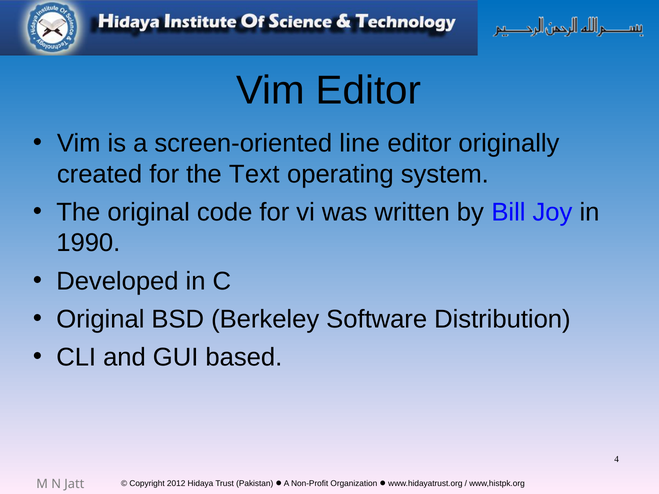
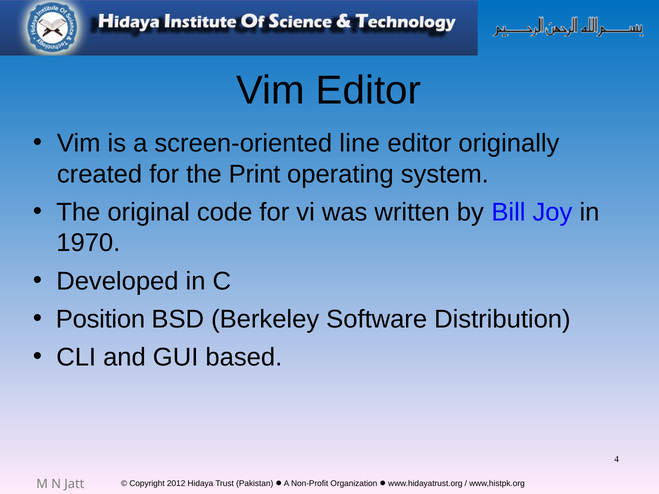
Text: Text -> Print (255, 174)
1990: 1990 -> 1970 (88, 243)
Original: Original -> Position (100, 319)
